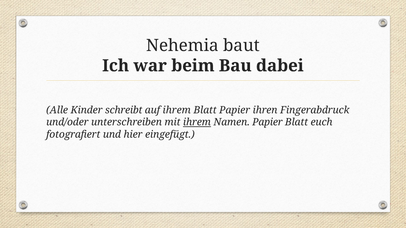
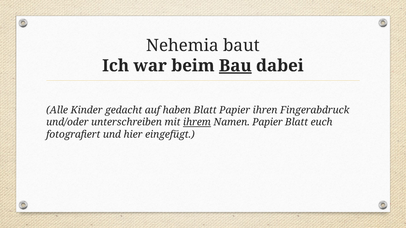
Bau underline: none -> present (235, 66)
schreibt: schreibt -> gedacht (124, 110)
auf ihrem: ihrem -> haben (177, 110)
